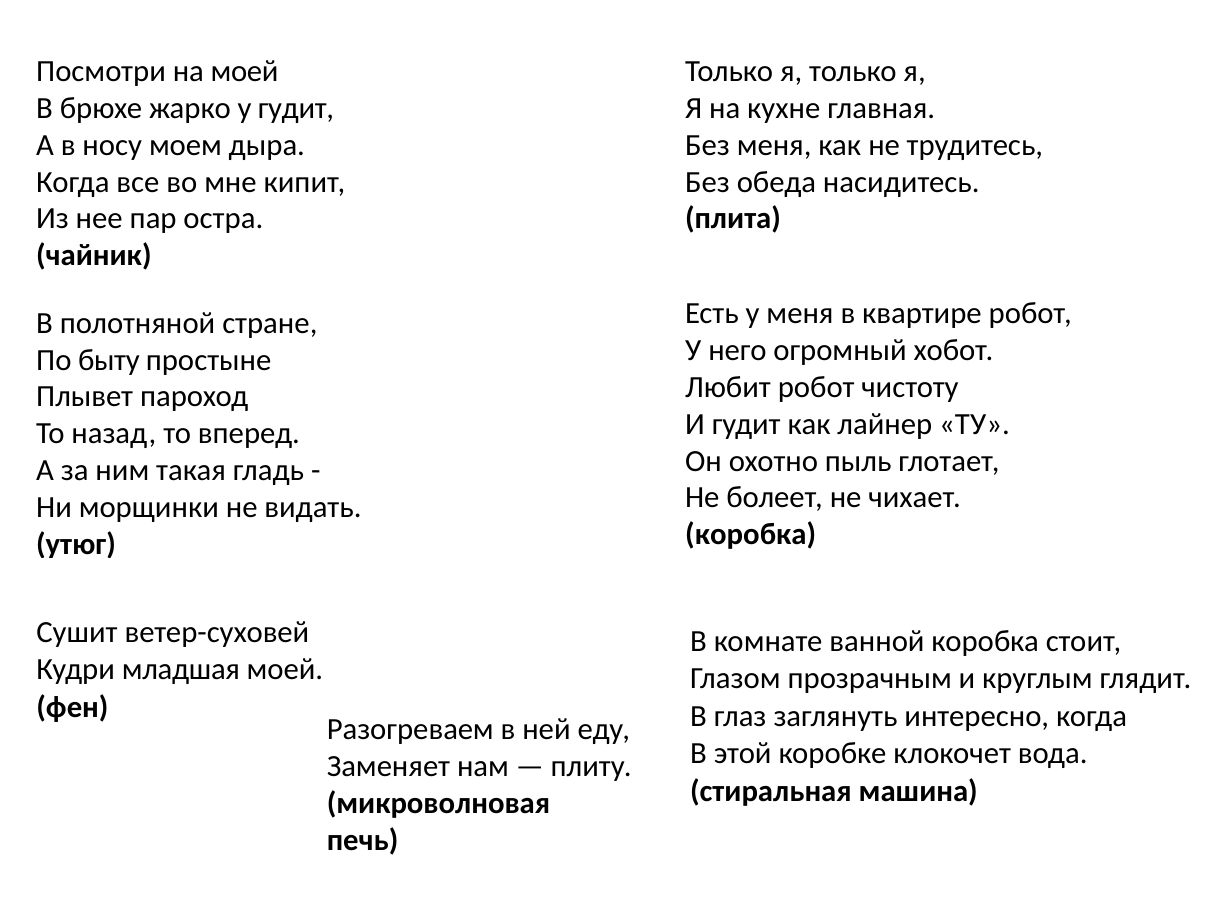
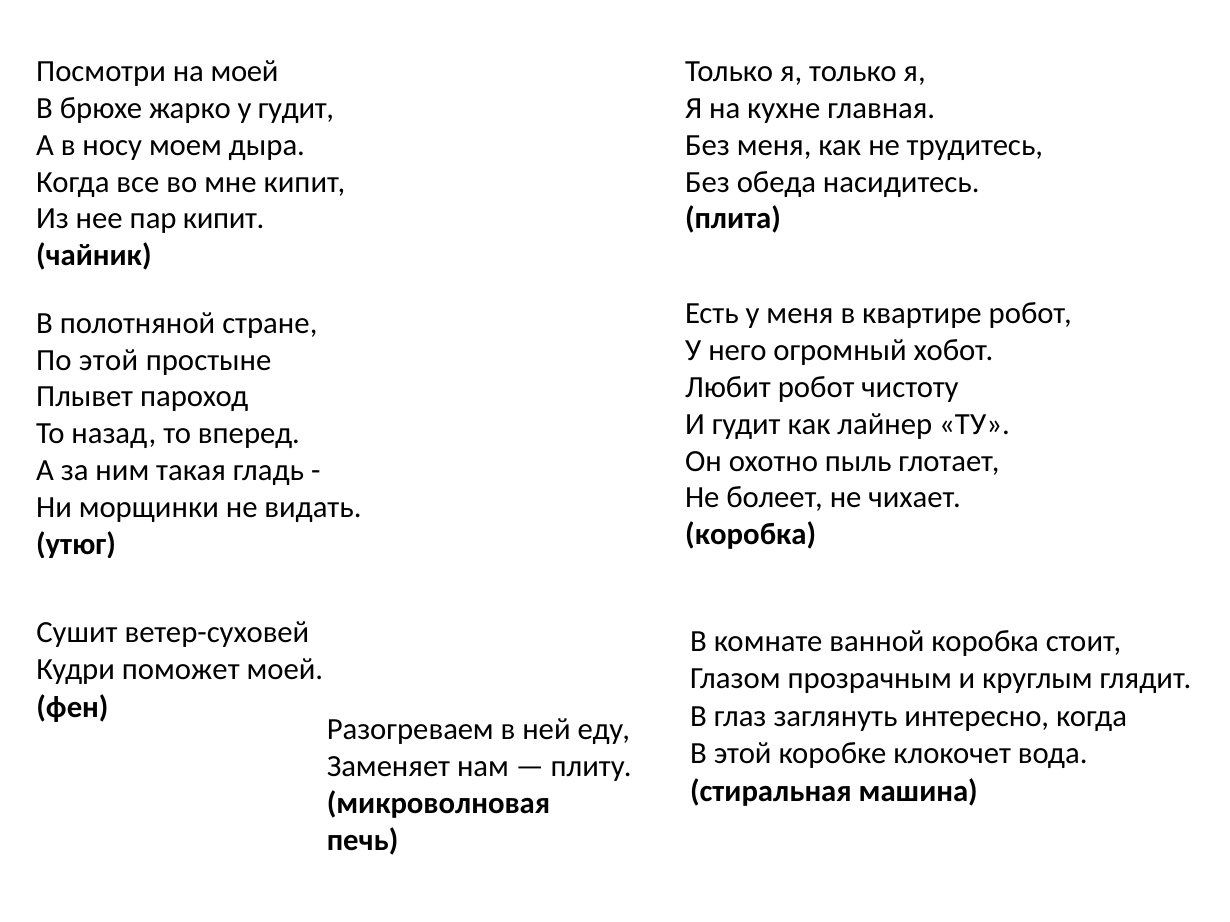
пар остра: остра -> кипит (224, 219)
По быту: быту -> этой (109, 360)
младшая: младшая -> поможет (181, 670)
